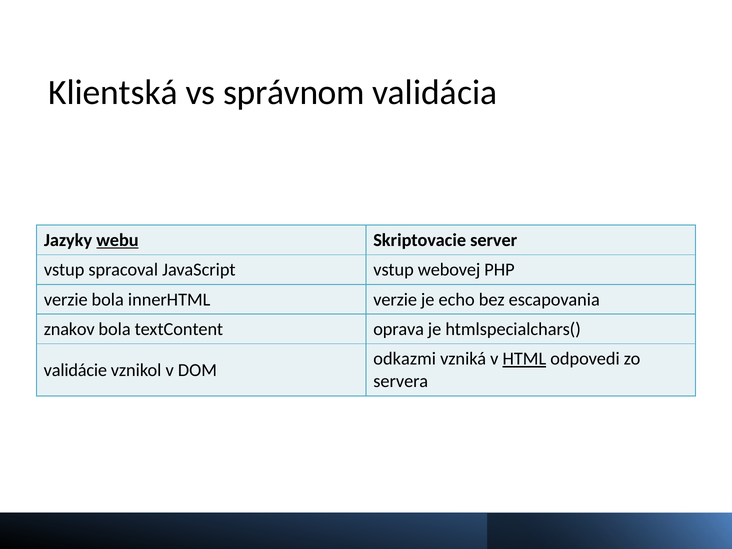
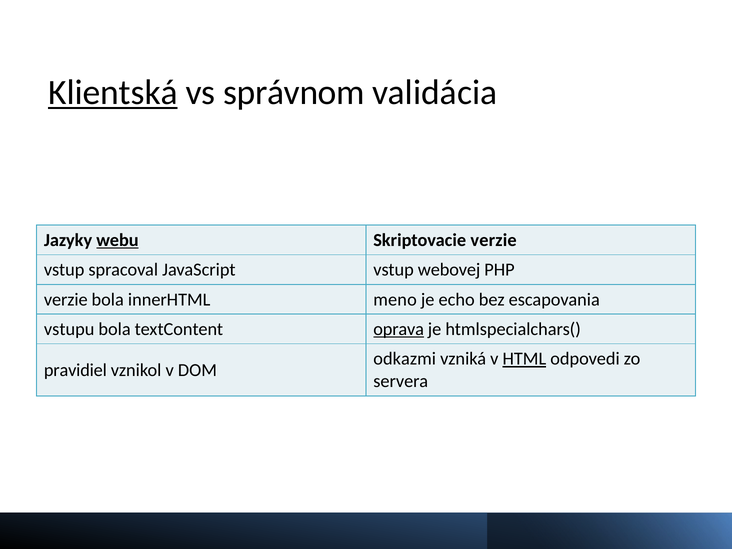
Klientská underline: none -> present (113, 93)
Skriptovacie server: server -> verzie (494, 240)
innerHTML verzie: verzie -> meno (395, 299)
znakov: znakov -> vstupu (69, 329)
oprava underline: none -> present (399, 329)
validácie: validácie -> pravidiel (75, 370)
